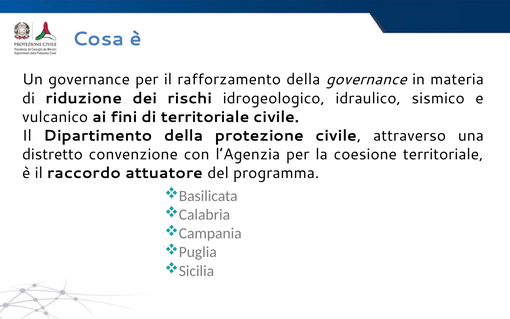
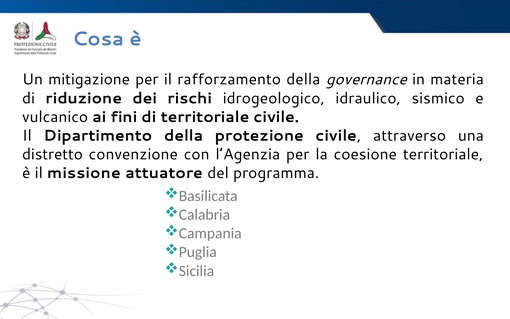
Un governance: governance -> mitigazione (89, 79)
raccordo: raccordo -> missione (84, 173)
